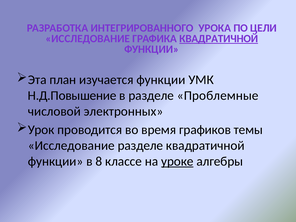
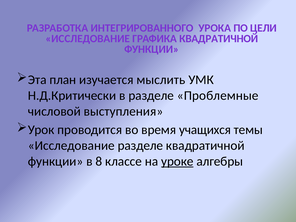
КВАДРАТИЧНОЙ underline: present -> none (219, 39)
изучается функции: функции -> мыслить (161, 80)
Н.Д.Повышение: Н.Д.Повышение -> Н.Д.Критически (72, 95)
электронных: электронных -> выступления (123, 111)
графиков: графиков -> учащихся (205, 130)
